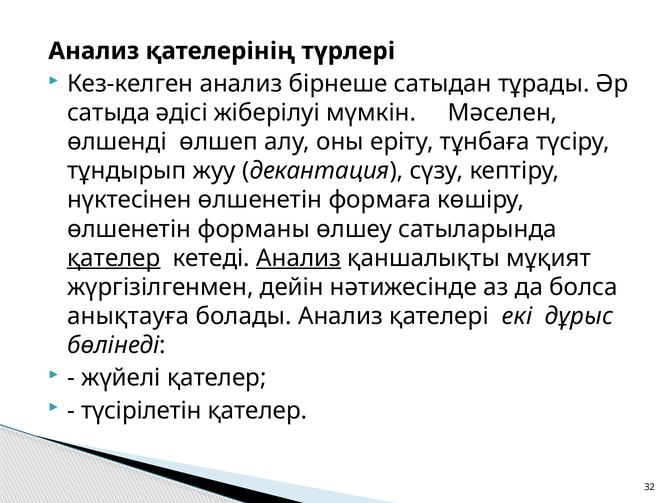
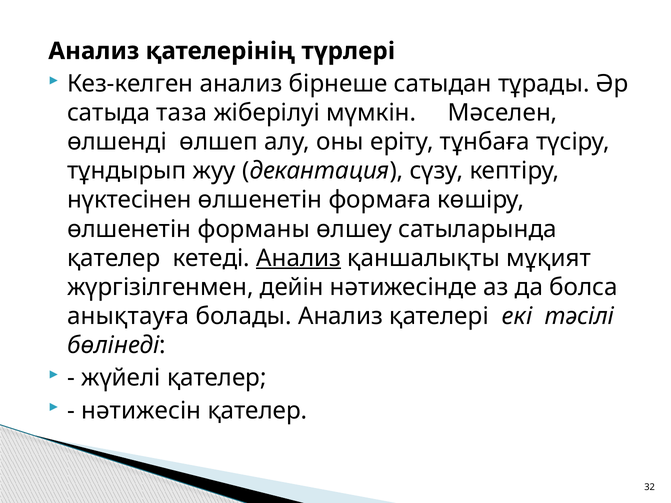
әдісі: әдісі -> таза (182, 113)
қателер underline: present -> none (114, 258)
дұрыс: дұрыс -> тәсілі (579, 316)
түсірілетін: түсірілетін -> нәтижесін (141, 411)
